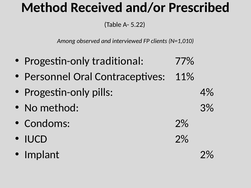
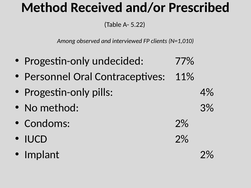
traditional: traditional -> undecided (118, 61)
